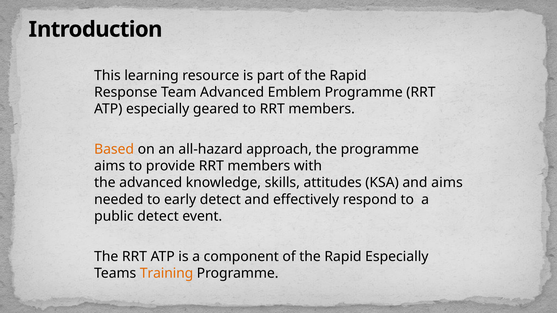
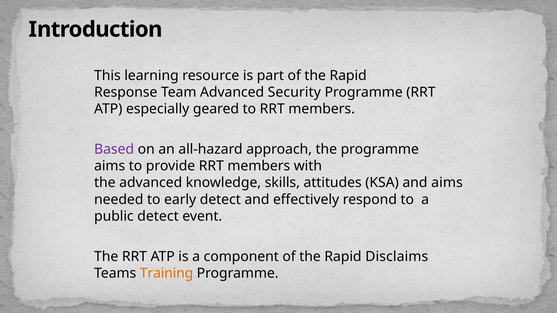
Emblem: Emblem -> Security (294, 92)
Based colour: orange -> purple (114, 149)
Rapid Especially: Especially -> Disclaims (397, 257)
